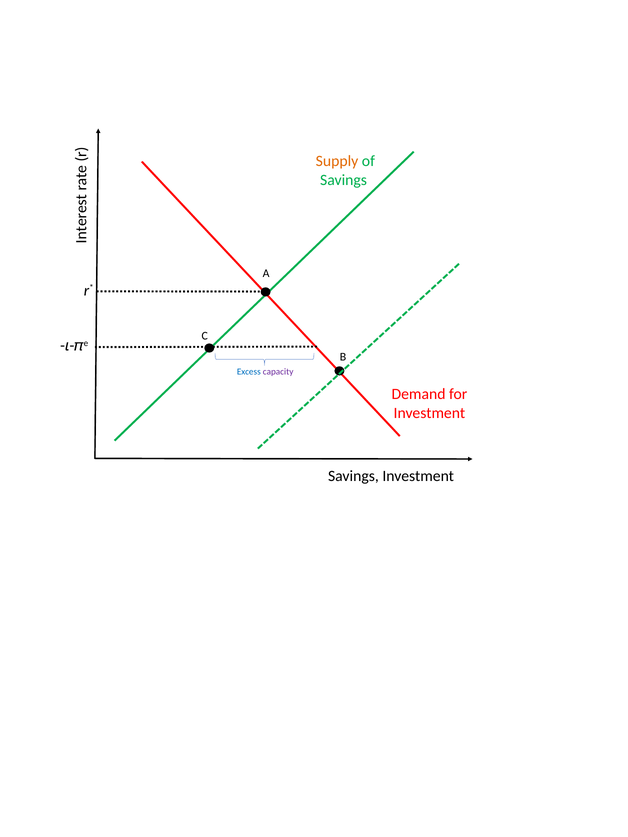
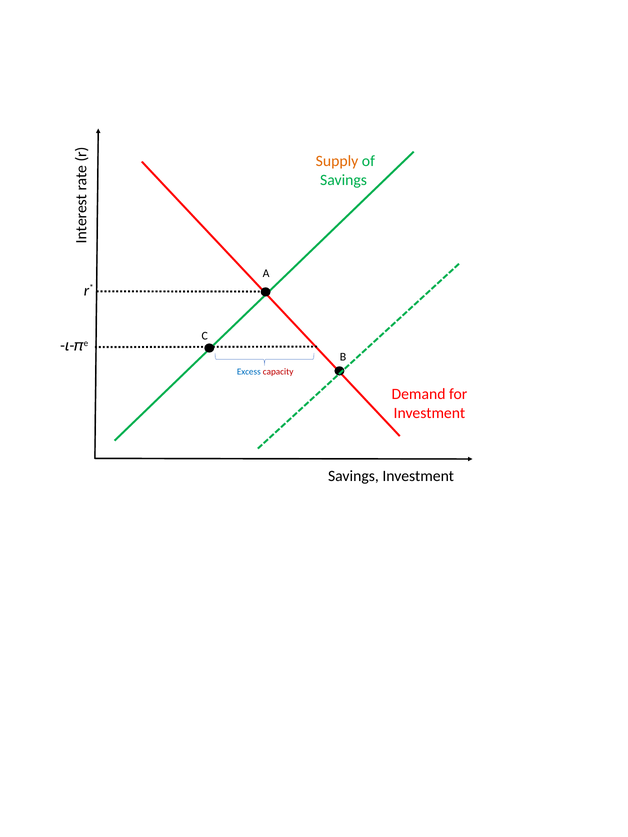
capacity colour: purple -> red (278, 372)
